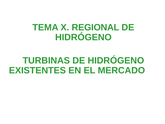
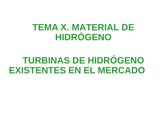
REGIONAL: REGIONAL -> MATERIAL (95, 27)
